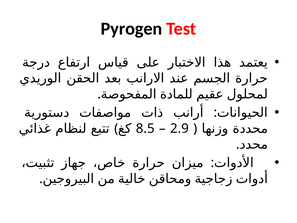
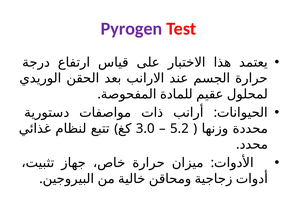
Pyrogen colour: black -> purple (131, 29)
8.5: 8.5 -> 3.0 (145, 128)
2.9: 2.9 -> 5.2 (179, 128)
